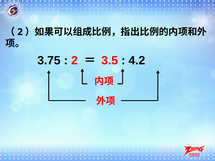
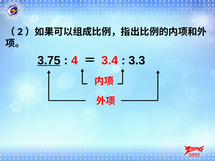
3.75 underline: none -> present (49, 61)
2: 2 -> 4 (75, 61)
3.5: 3.5 -> 3.4 (110, 61)
4.2: 4.2 -> 3.3 (137, 61)
